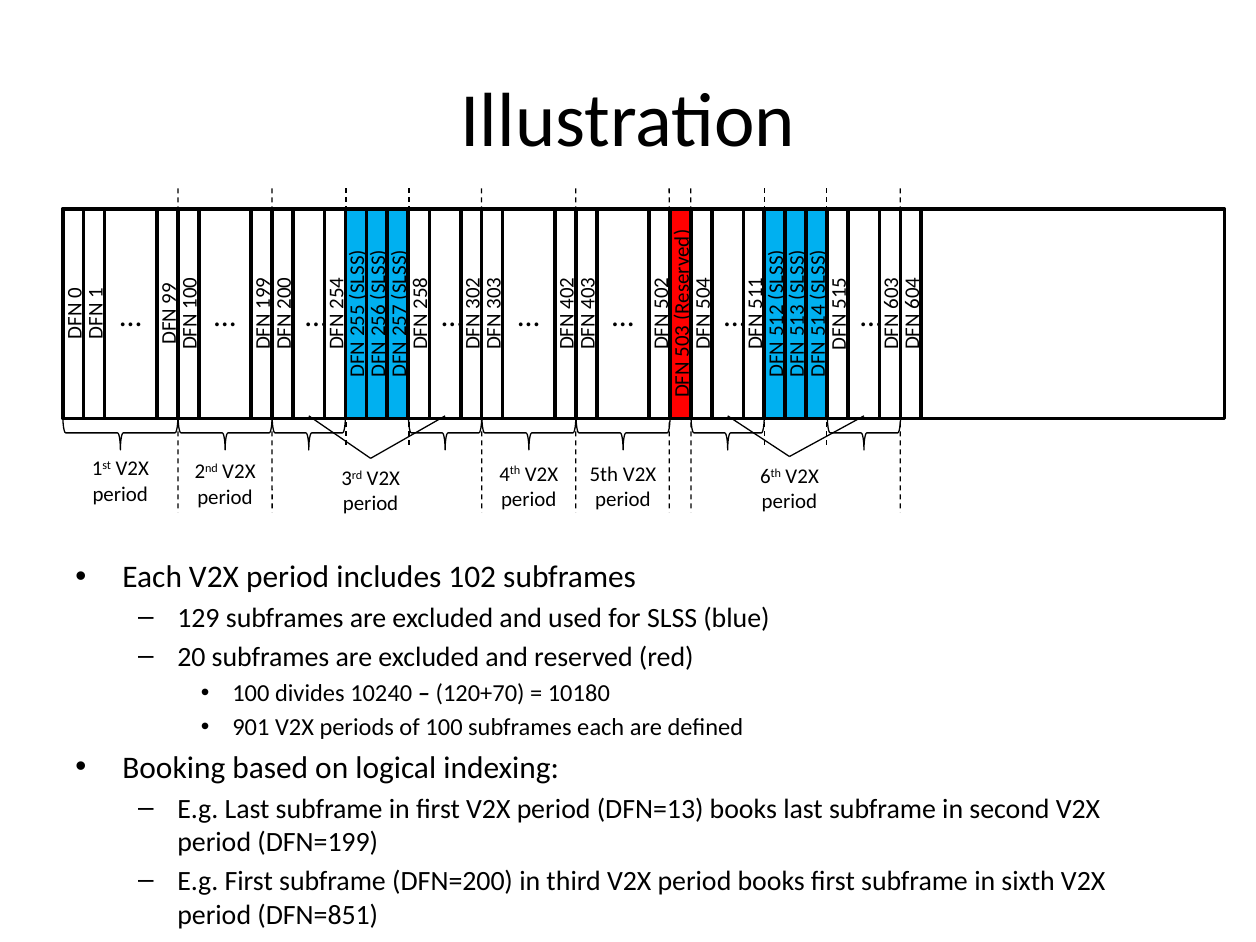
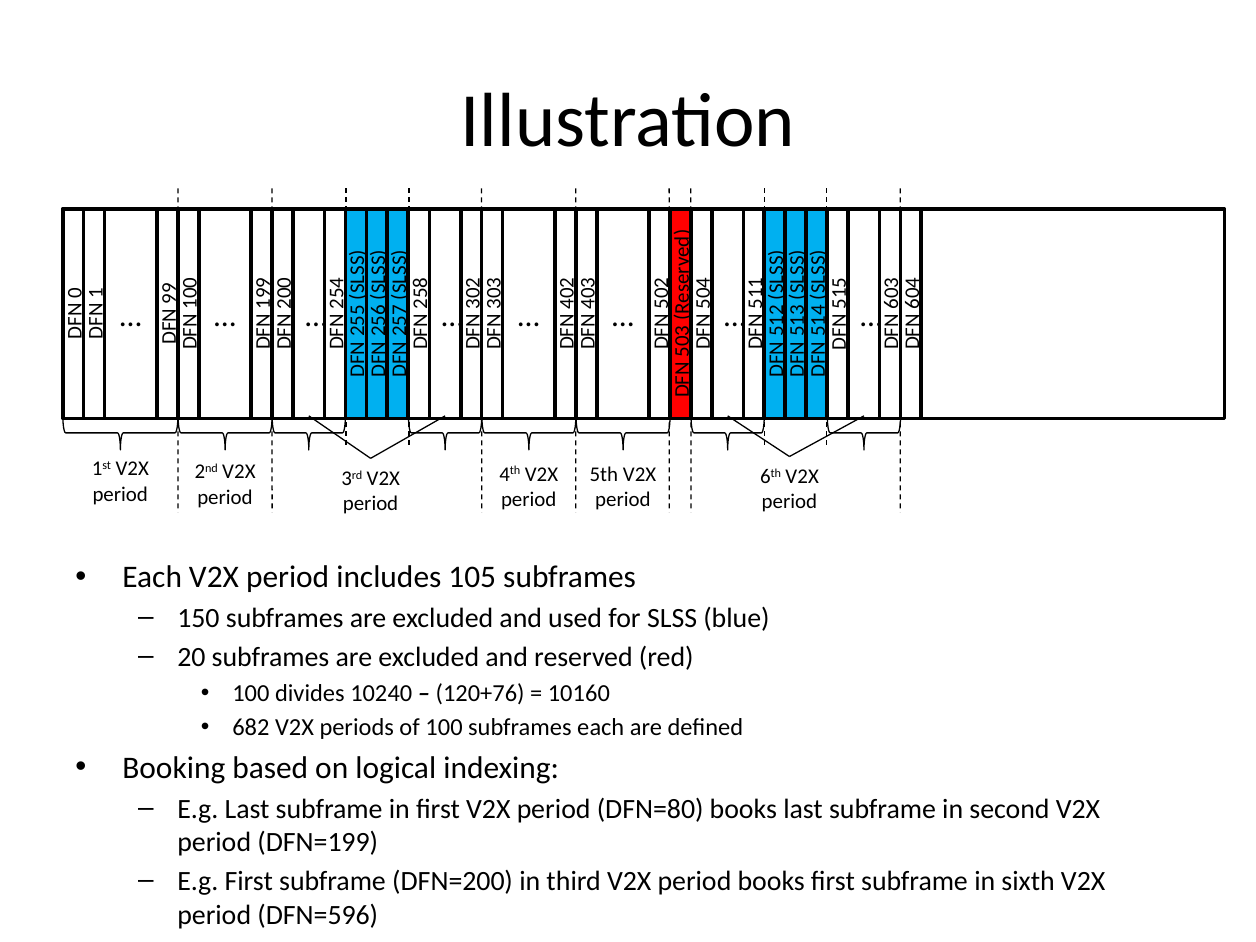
102: 102 -> 105 (472, 577)
129: 129 -> 150 (199, 618)
120+70: 120+70 -> 120+76 (480, 693)
10180: 10180 -> 10160 (579, 693)
901: 901 -> 682 (251, 728)
DFN=13: DFN=13 -> DFN=80 (650, 809)
DFN=851: DFN=851 -> DFN=596 (318, 915)
